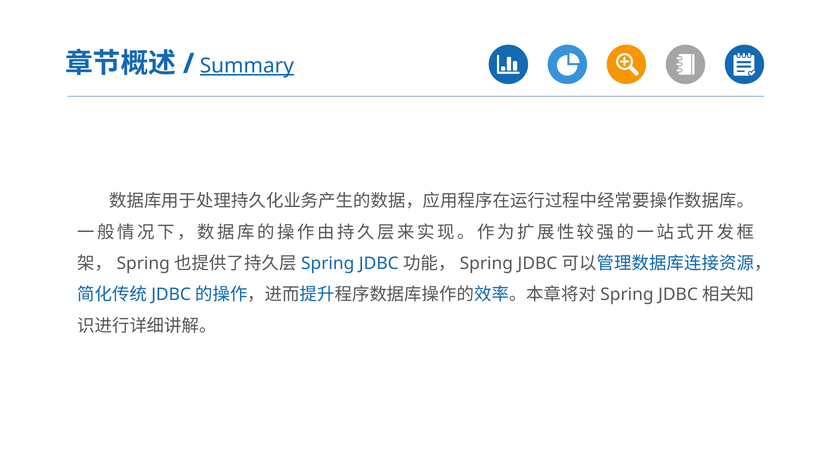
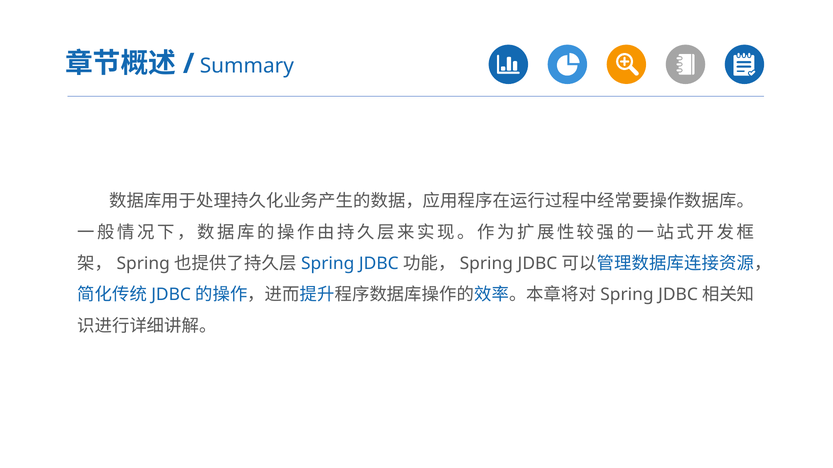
Summary underline: present -> none (247, 66)
